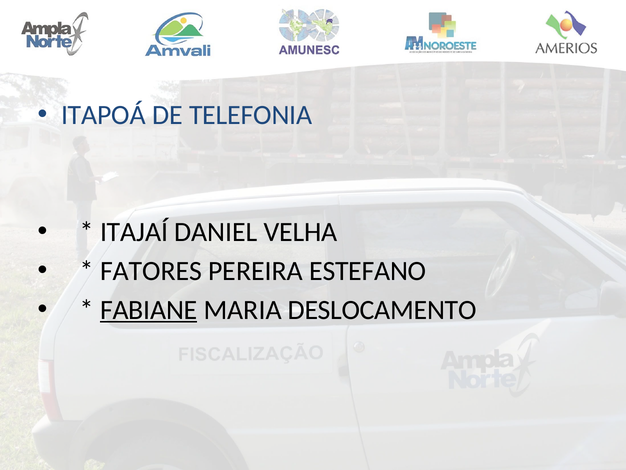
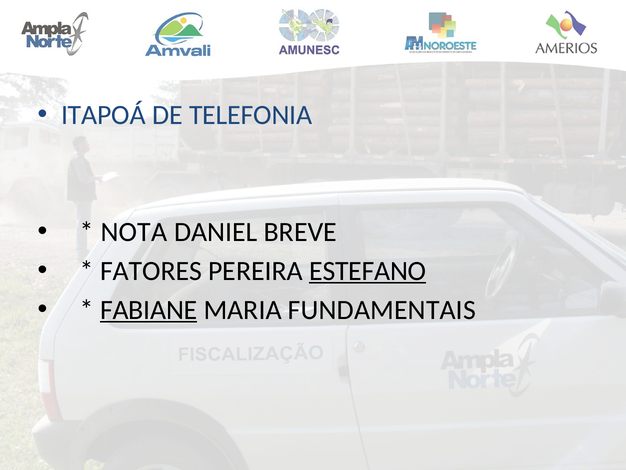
ITAJAÍ: ITAJAÍ -> NOTA (134, 232)
VELHA: VELHA -> BREVE (300, 232)
ESTEFANO underline: none -> present (368, 271)
DESLOCAMENTO: DESLOCAMENTO -> FUNDAMENTAIS (382, 310)
